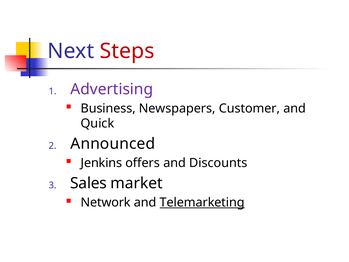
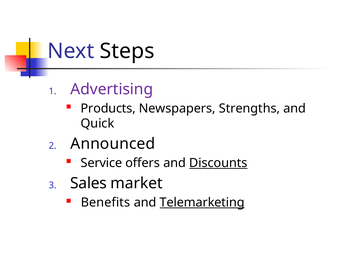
Steps colour: red -> black (127, 51)
Business: Business -> Products (108, 108)
Customer: Customer -> Strengths (249, 108)
Jenkins: Jenkins -> Service (101, 163)
Discounts underline: none -> present (218, 163)
Network: Network -> Benefits (106, 202)
